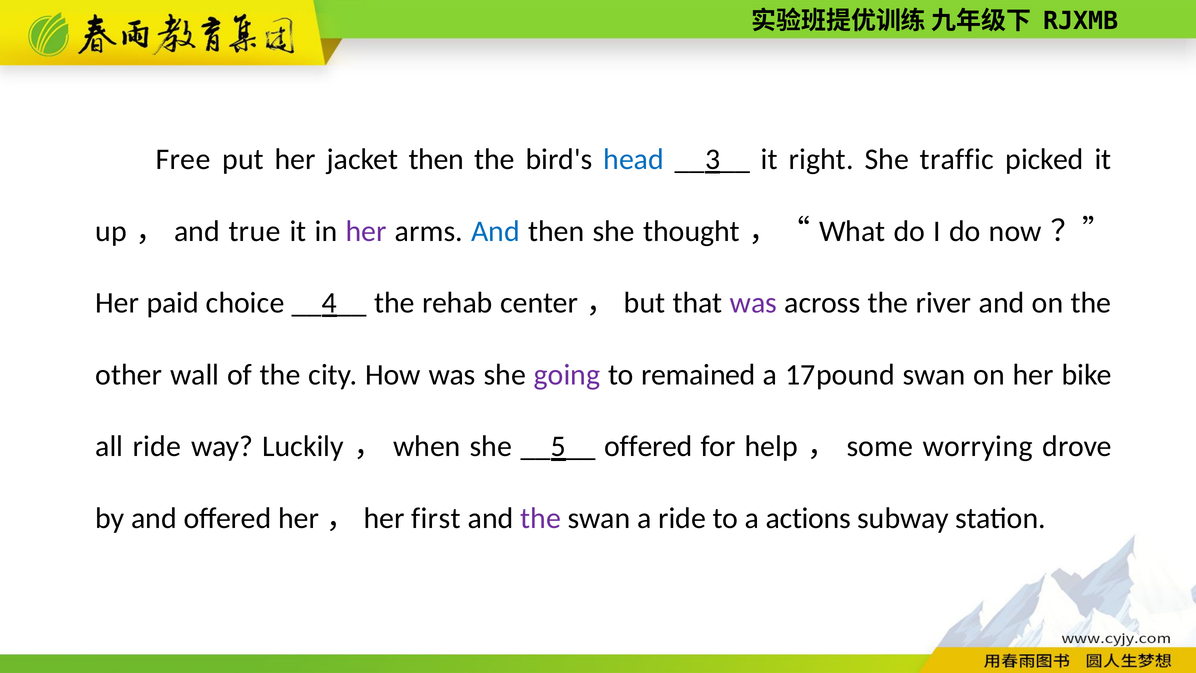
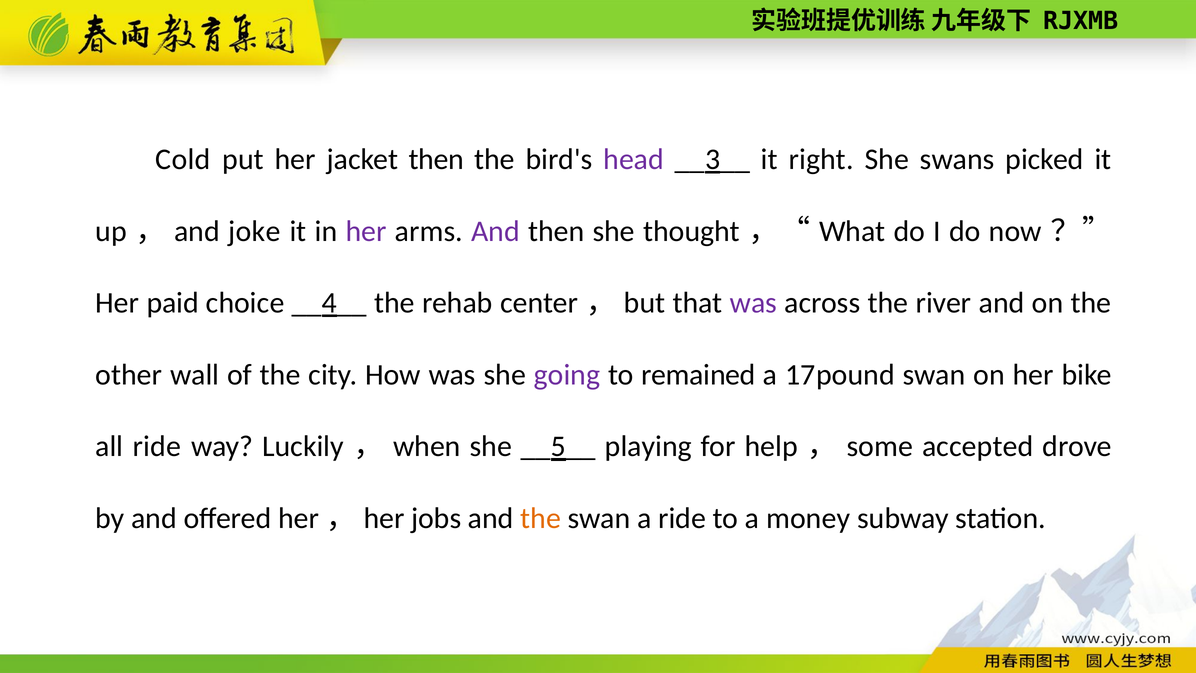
Free: Free -> Cold (183, 159)
head colour: blue -> purple (634, 159)
traffic: traffic -> swans (957, 159)
true: true -> joke (255, 231)
And colour: blue -> purple (495, 231)
__5__ offered: offered -> playing (648, 446)
worrying: worrying -> accepted (978, 446)
first: first -> jobs (436, 518)
the colour: purple -> orange (541, 518)
actions: actions -> money (808, 518)
